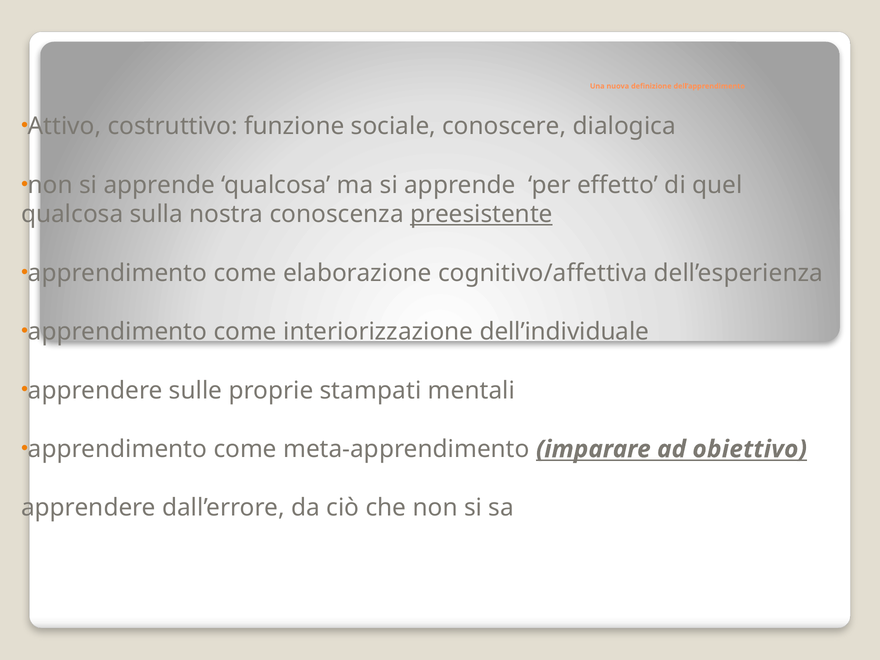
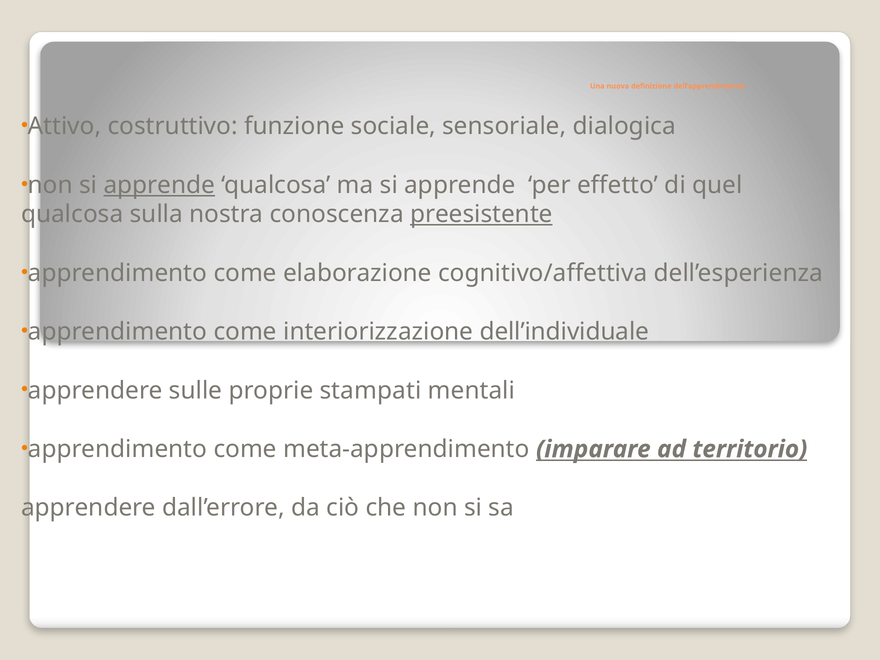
conoscere: conoscere -> sensoriale (504, 126)
apprende underline: none -> present (159, 185)
obiettivo: obiettivo -> territorio (750, 449)
